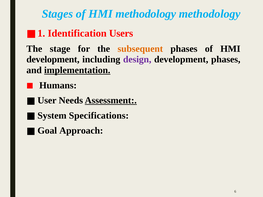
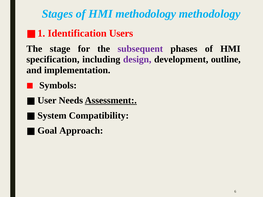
subsequent colour: orange -> purple (140, 49)
development: development -> specification (53, 60)
development phases: phases -> outline (226, 60)
implementation underline: present -> none (77, 70)
Humans: Humans -> Symbols (58, 85)
Specifications: Specifications -> Compatibility (99, 116)
